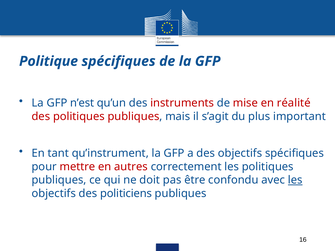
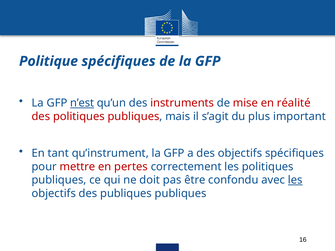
n’est underline: none -> present (82, 103)
autres: autres -> pertes (131, 167)
des politiciens: politiciens -> publiques (126, 194)
